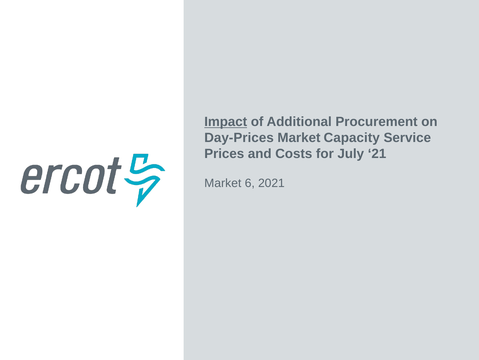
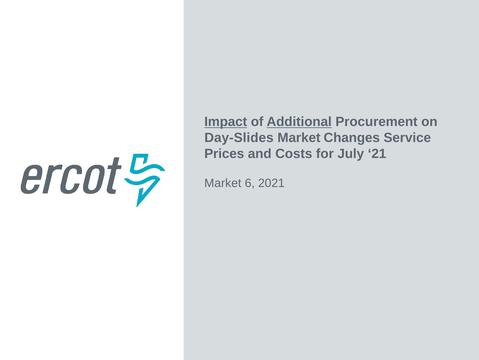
Additional underline: none -> present (299, 122)
Day-Prices: Day-Prices -> Day-Slides (239, 138)
Capacity: Capacity -> Changes (352, 138)
